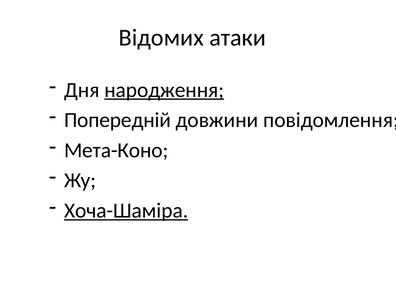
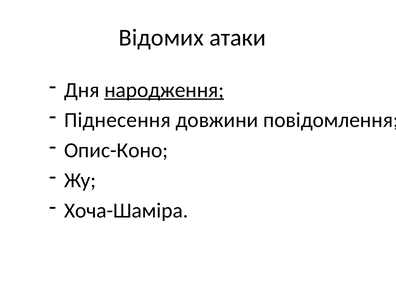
Попередній: Попередній -> Піднесення (117, 120)
Мета-Коно: Мета-Коно -> Опис-Коно (116, 150)
Хоча-Шаміра underline: present -> none (126, 211)
